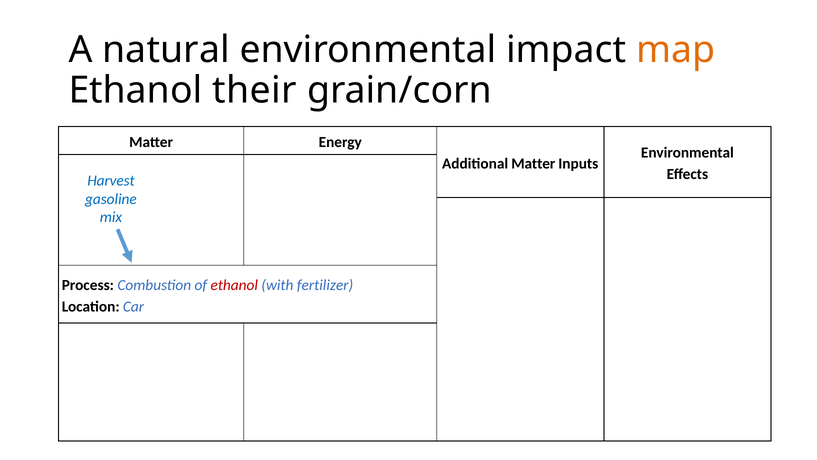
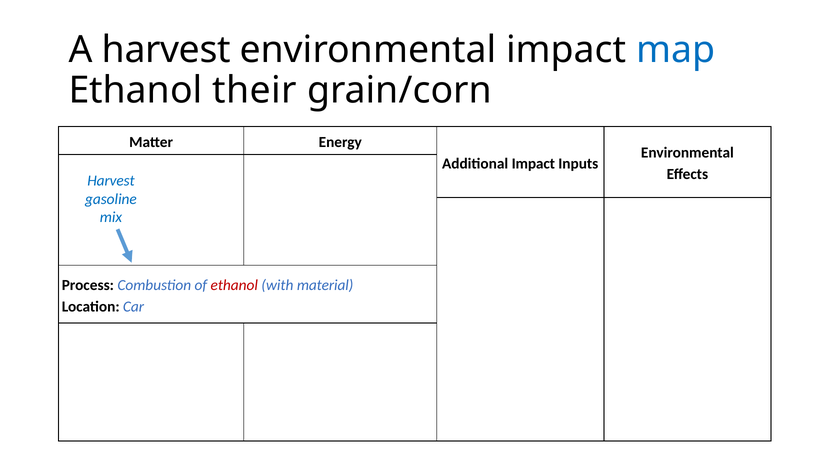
A natural: natural -> harvest (166, 50)
map colour: orange -> blue (676, 50)
Additional Matter: Matter -> Impact (533, 163)
fertilizer: fertilizer -> material (325, 285)
